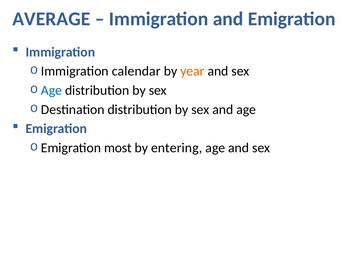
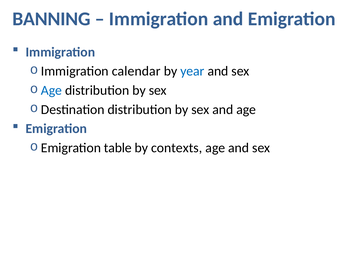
AVERAGE: AVERAGE -> BANNING (51, 19)
year colour: orange -> blue (192, 71)
most: most -> table (118, 148)
entering: entering -> contexts (177, 148)
